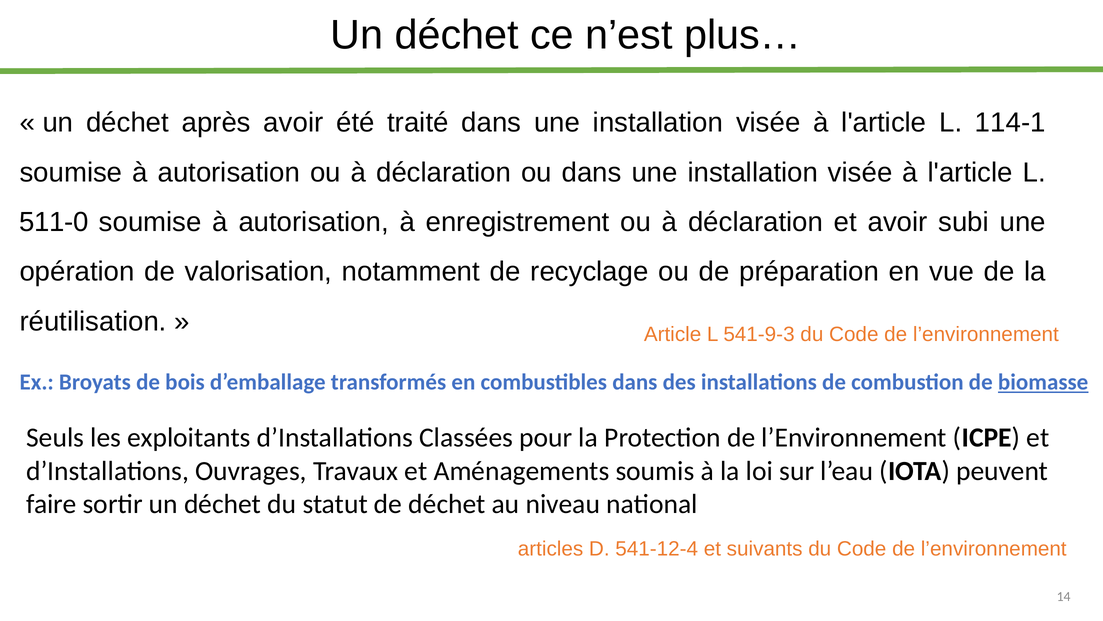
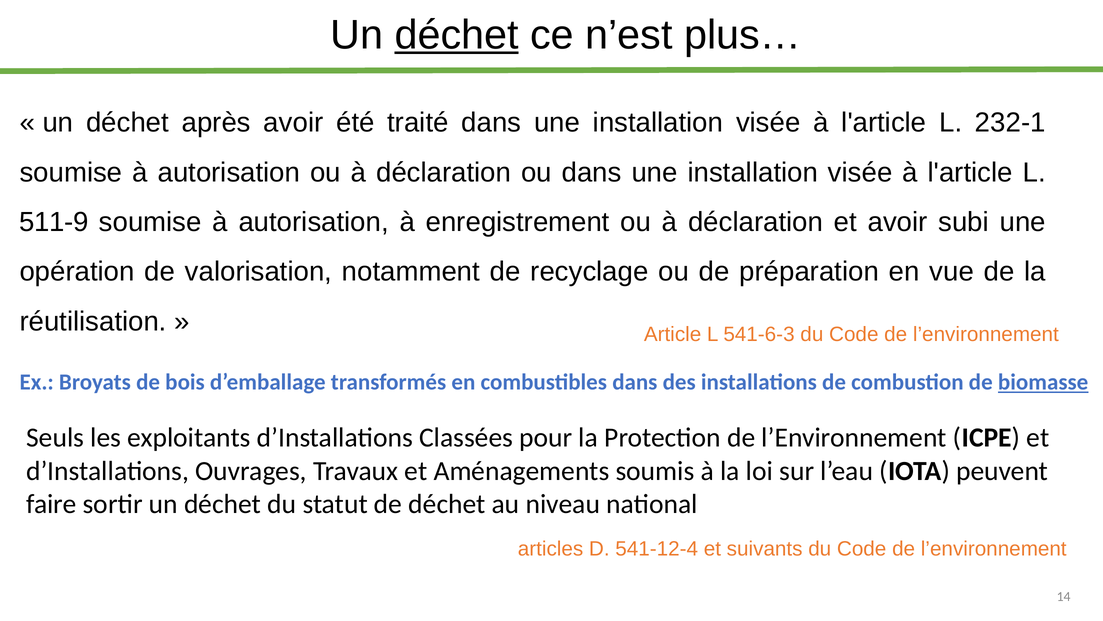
déchet underline: none -> present (457, 35)
114-1: 114-1 -> 232-1 (1010, 123)
511-0: 511-0 -> 511-9 (54, 222)
541-9-3: 541-9-3 -> 541-6-3 (759, 334)
